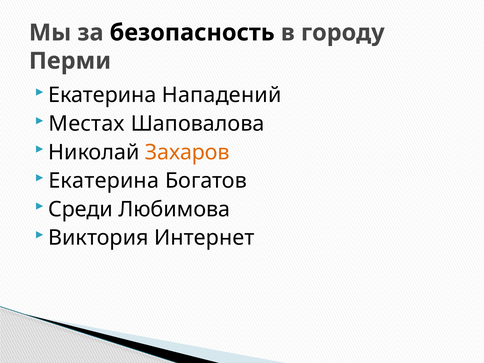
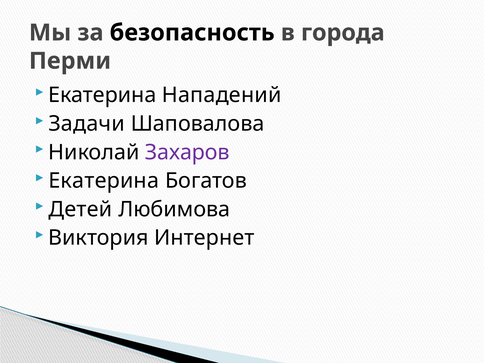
городу: городу -> города (343, 33)
Местах: Местах -> Задачи (87, 124)
Захаров colour: orange -> purple (187, 152)
Среди: Среди -> Детей (80, 209)
